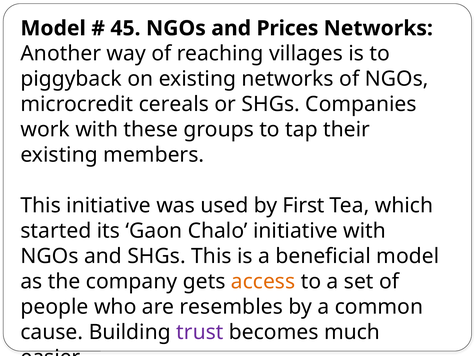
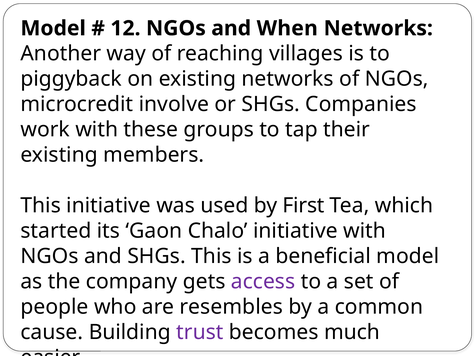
45: 45 -> 12 (125, 28)
Prices: Prices -> When (287, 28)
cereals: cereals -> involve (174, 104)
access colour: orange -> purple (263, 282)
